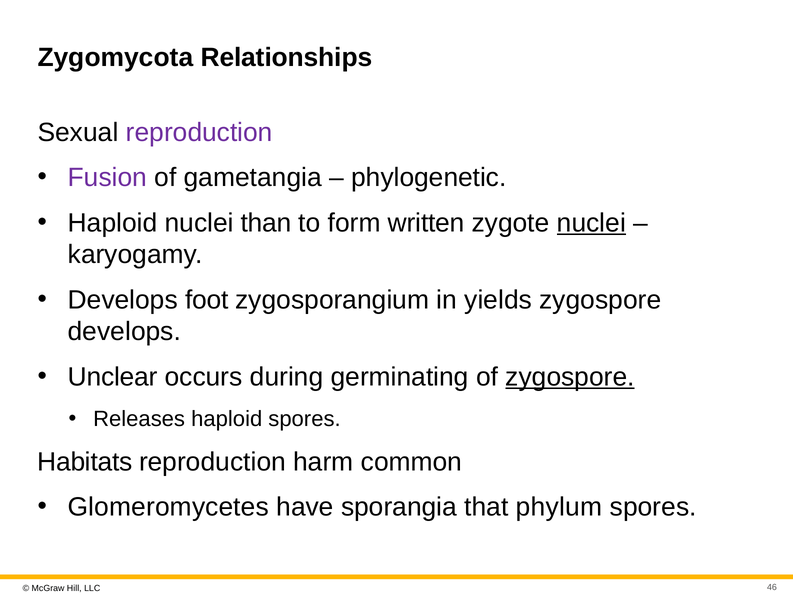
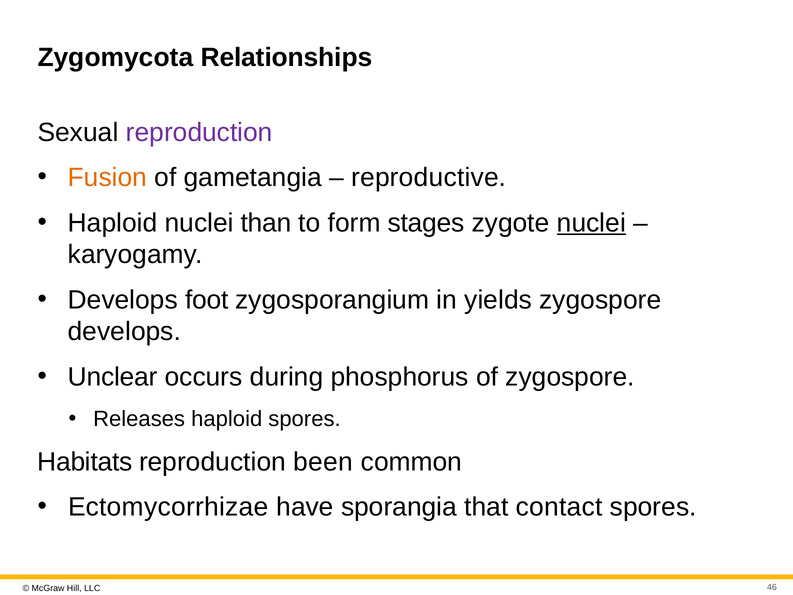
Fusion colour: purple -> orange (107, 178)
phylogenetic: phylogenetic -> reproductive (429, 178)
written: written -> stages (426, 223)
germinating: germinating -> phosphorus (400, 377)
zygospore underline: present -> none (570, 377)
harm: harm -> been (323, 462)
Glomeromycetes: Glomeromycetes -> Ectomycorrhizae (168, 507)
phylum: phylum -> contact (559, 507)
